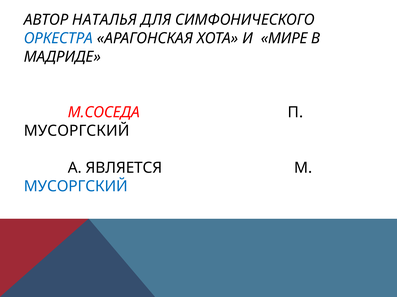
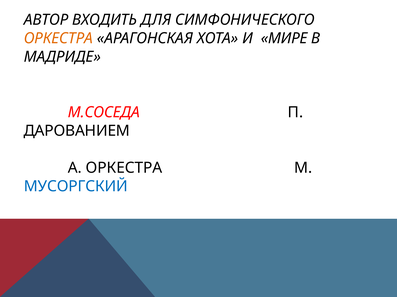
НАТАЛЬЯ: НАТАЛЬЯ -> ВХОДИТЬ (105, 20)
ОРКЕСТРА colour: blue -> orange (58, 38)
МУСОРГСКИЙ: МУСОРГСКИЙ -> ДАРОВАНИЕМ (77, 131)
А ЯВЛЯЕТСЯ: ЯВЛЯЕТСЯ -> ОРКЕСТРА (124, 168)
